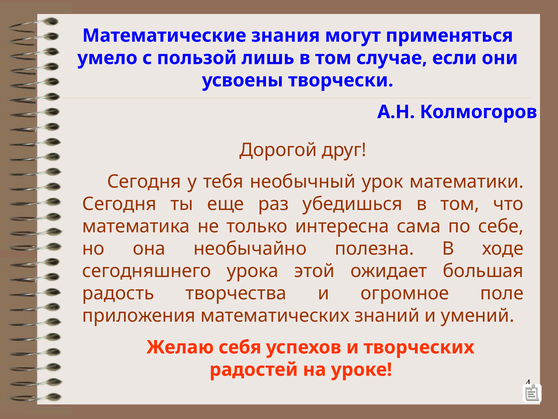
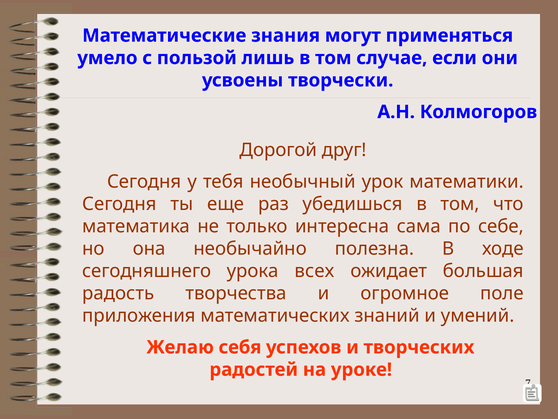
этой: этой -> всех (314, 271)
4: 4 -> 7 (528, 383)
